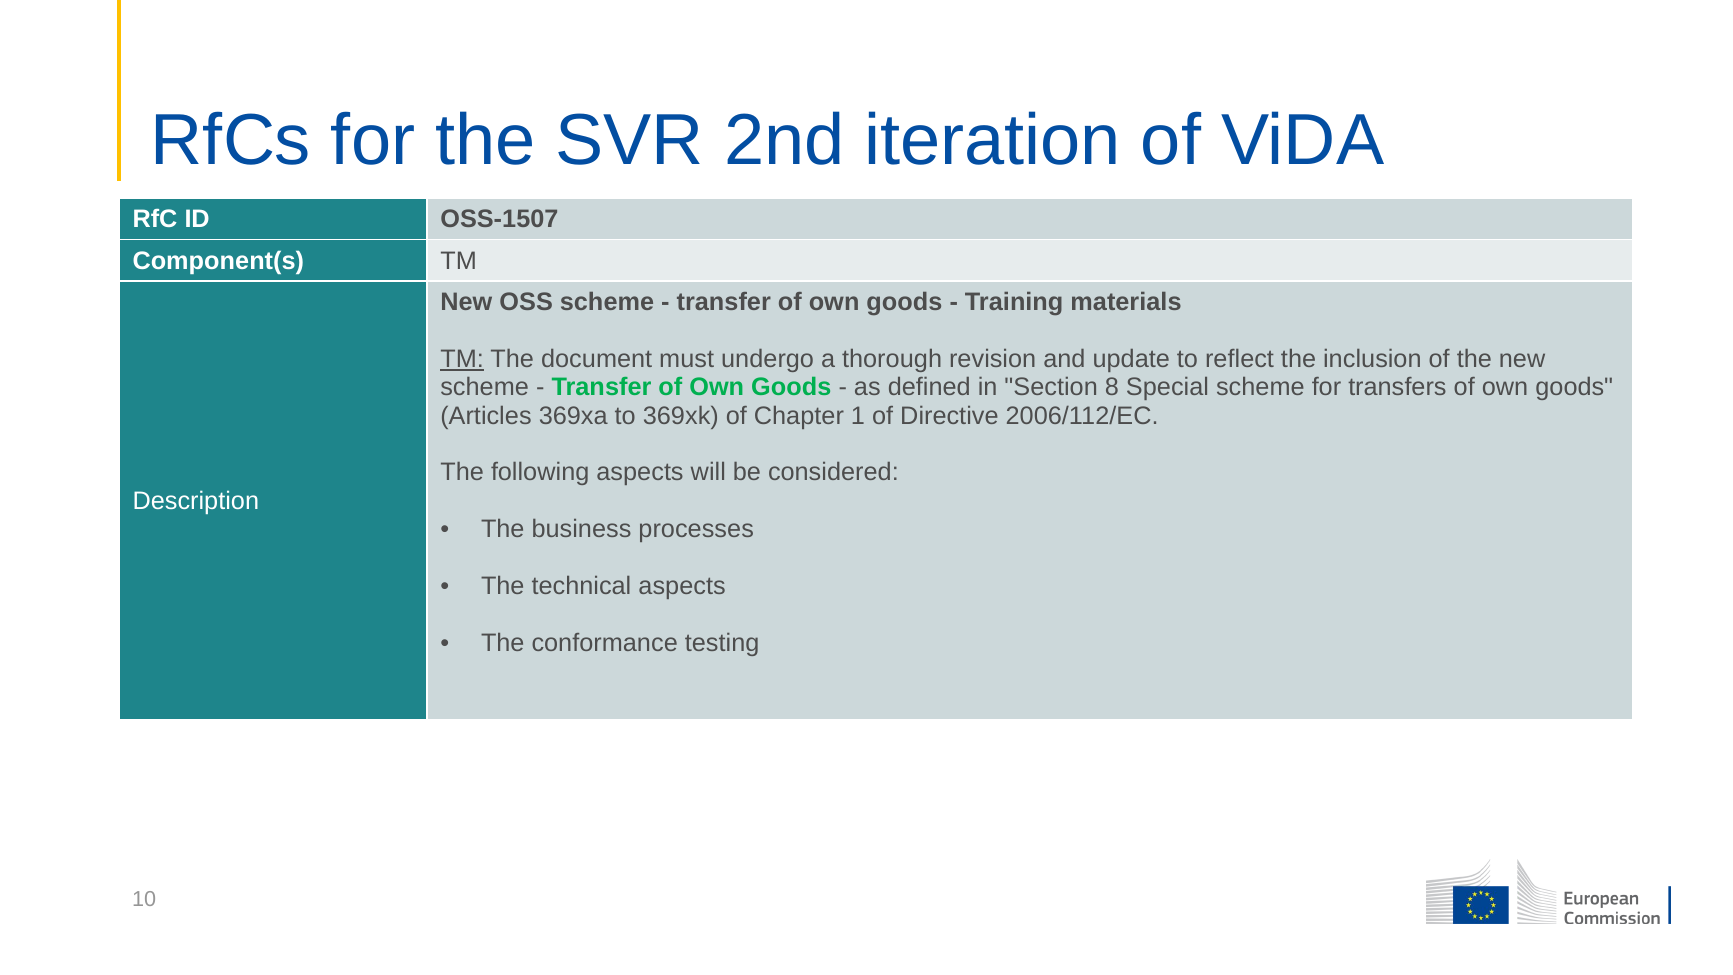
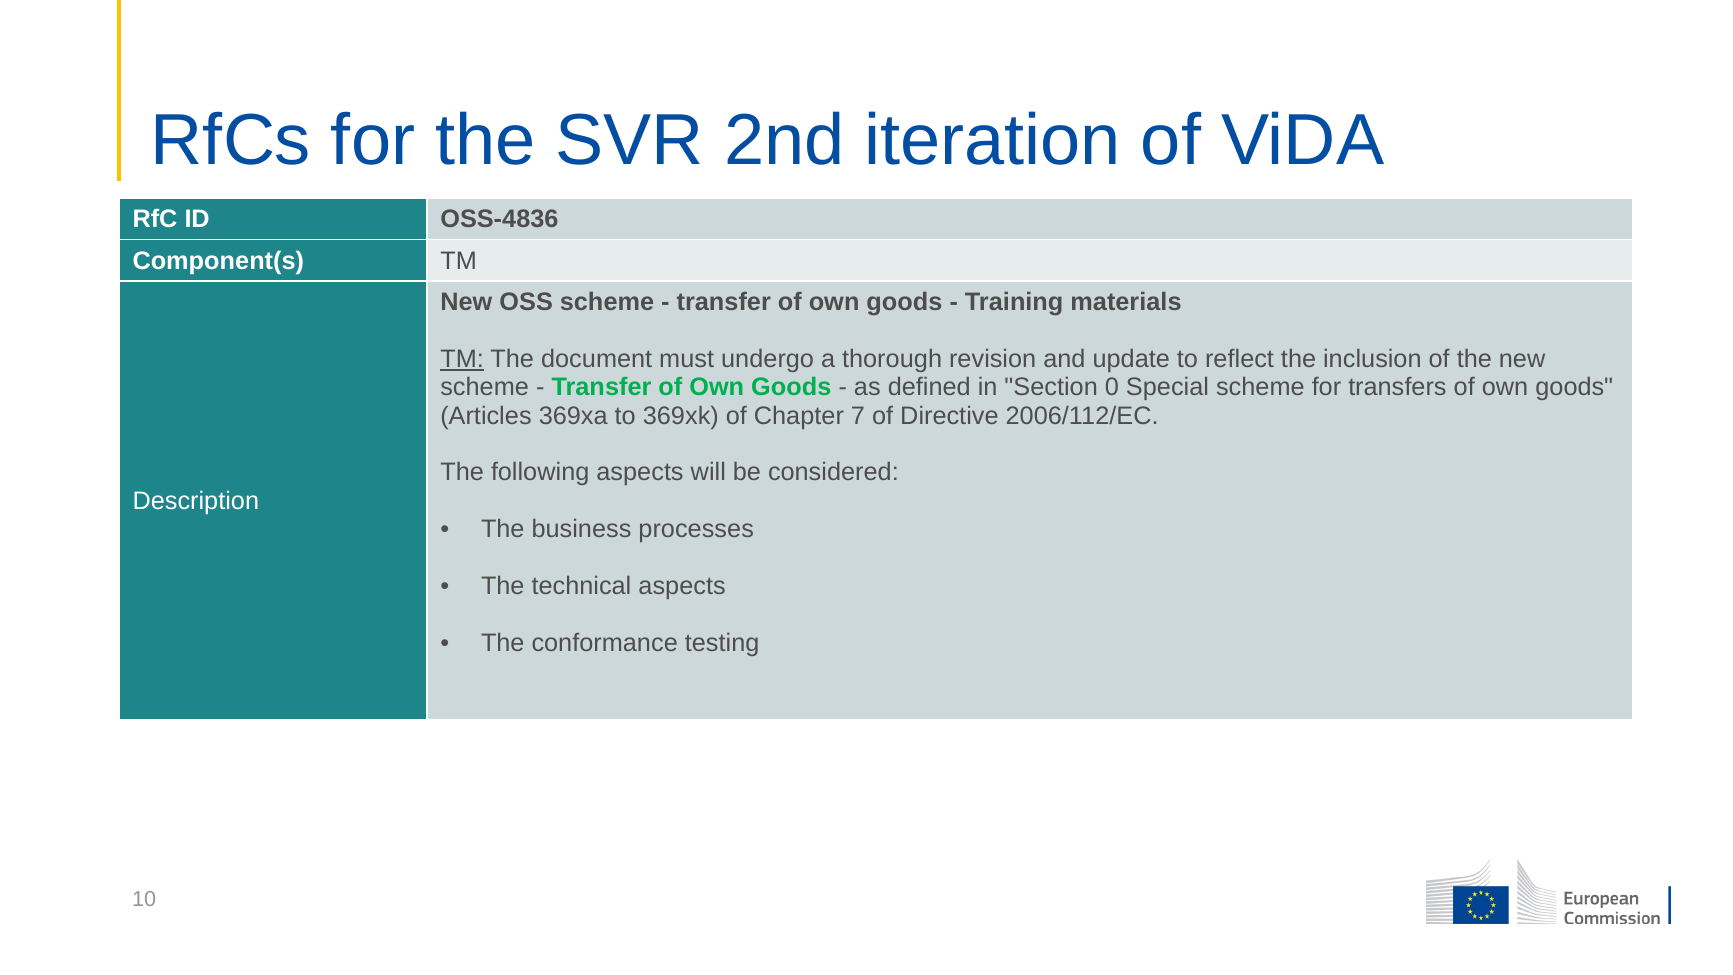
OSS-1507: OSS-1507 -> OSS-4836 (499, 219)
8: 8 -> 0 (1112, 387)
1: 1 -> 7 (858, 416)
